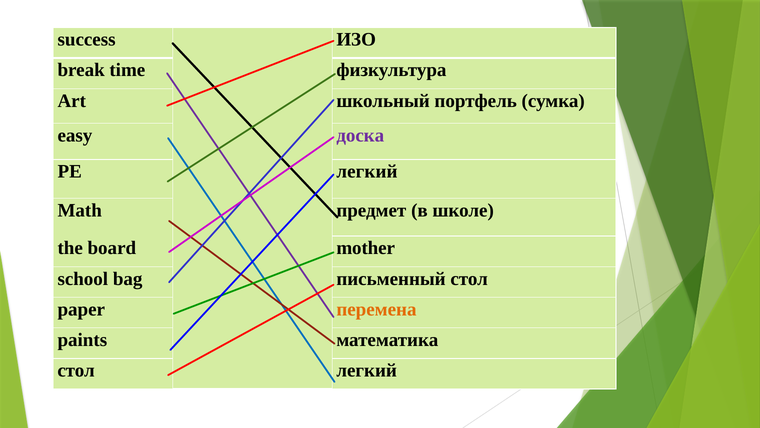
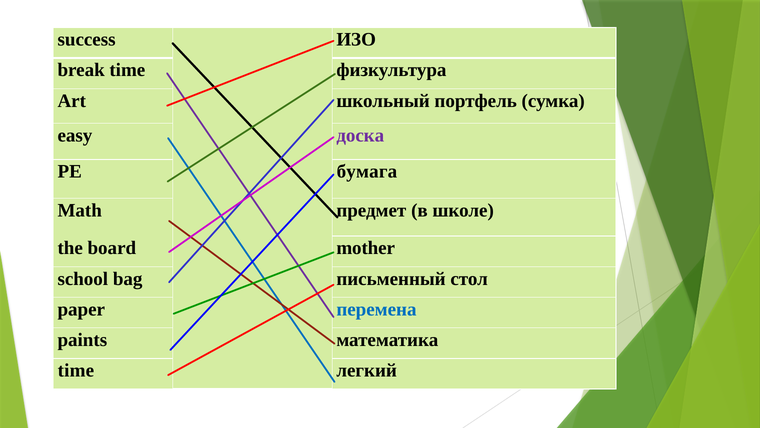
PE легкий: легкий -> бумага (367, 171)
перемена colour: orange -> blue (376, 309)
стол: стол -> time (76, 370)
